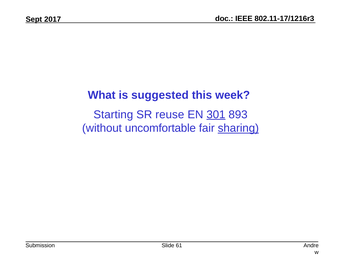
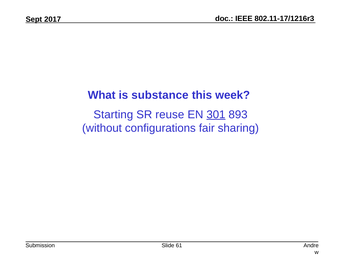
suggested: suggested -> substance (160, 95)
uncomfortable: uncomfortable -> configurations (160, 128)
sharing underline: present -> none (238, 128)
